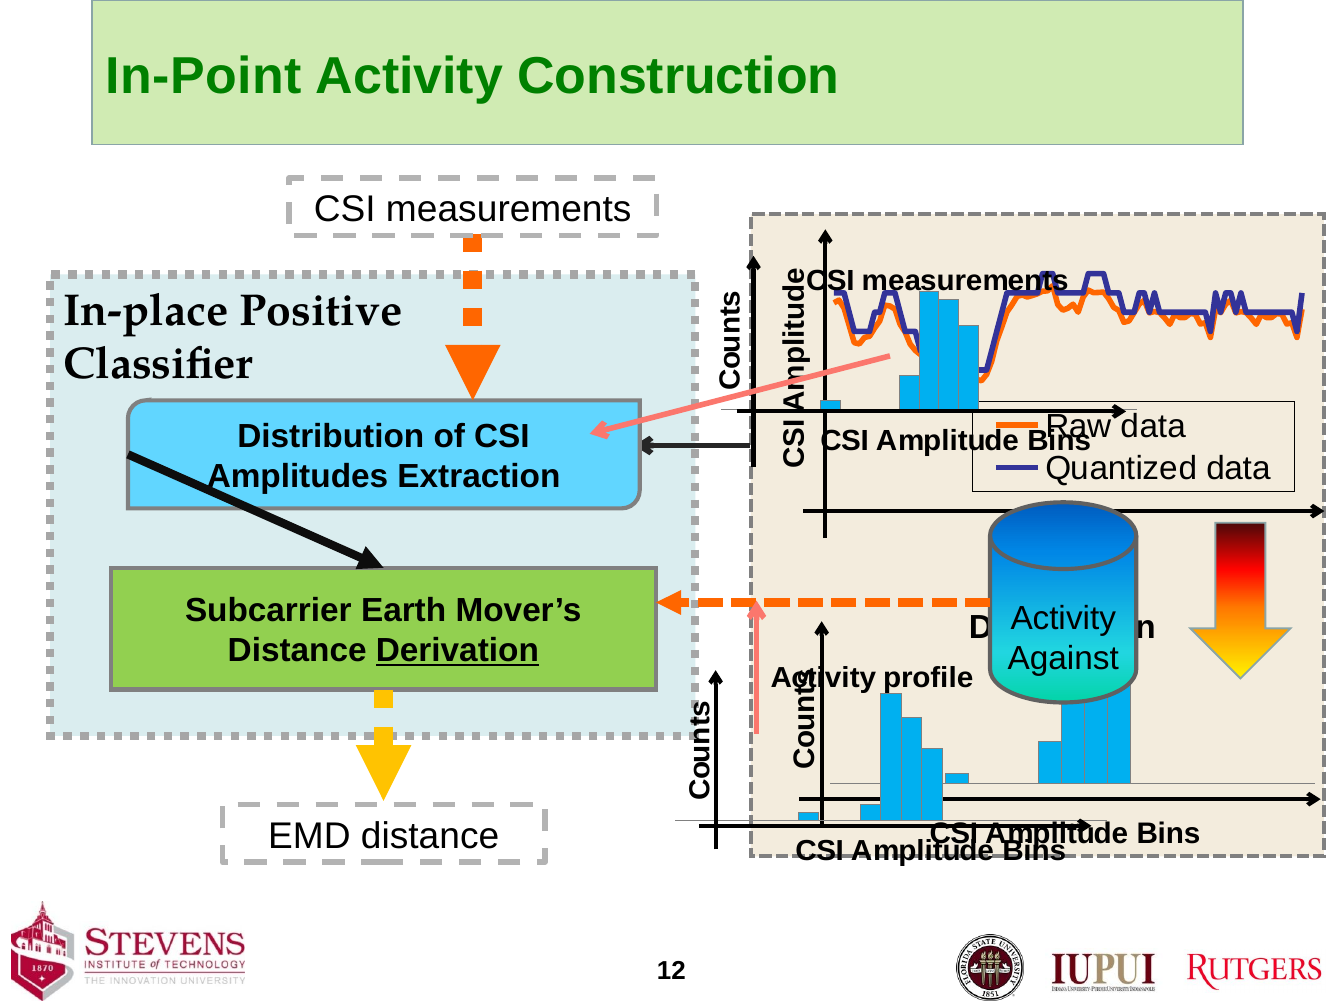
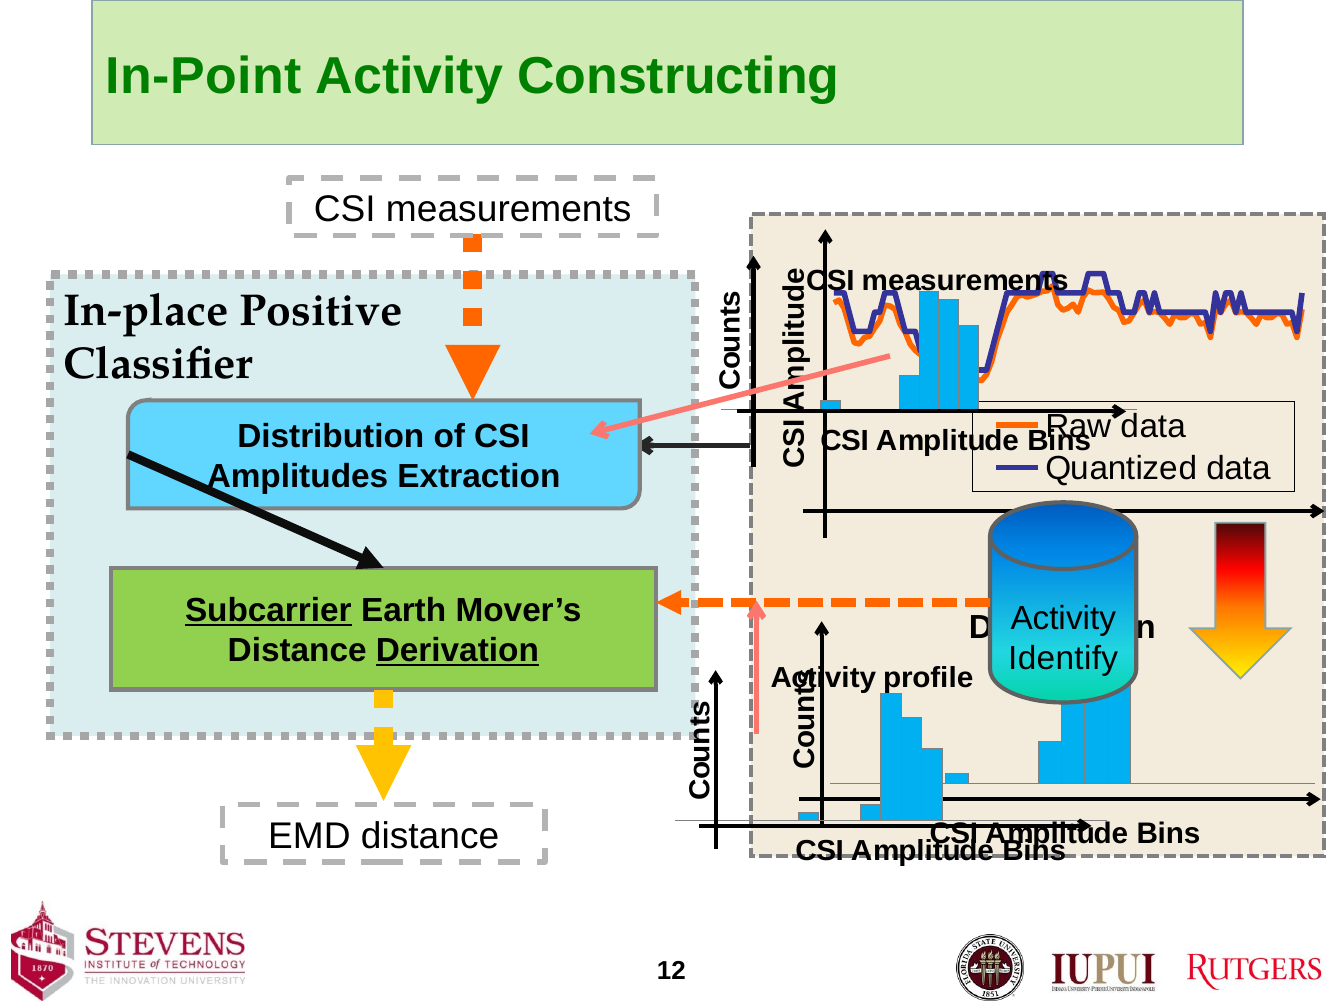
Construction: Construction -> Constructing (678, 76)
Subcarrier underline: none -> present (268, 611)
Against: Against -> Identify (1063, 659)
